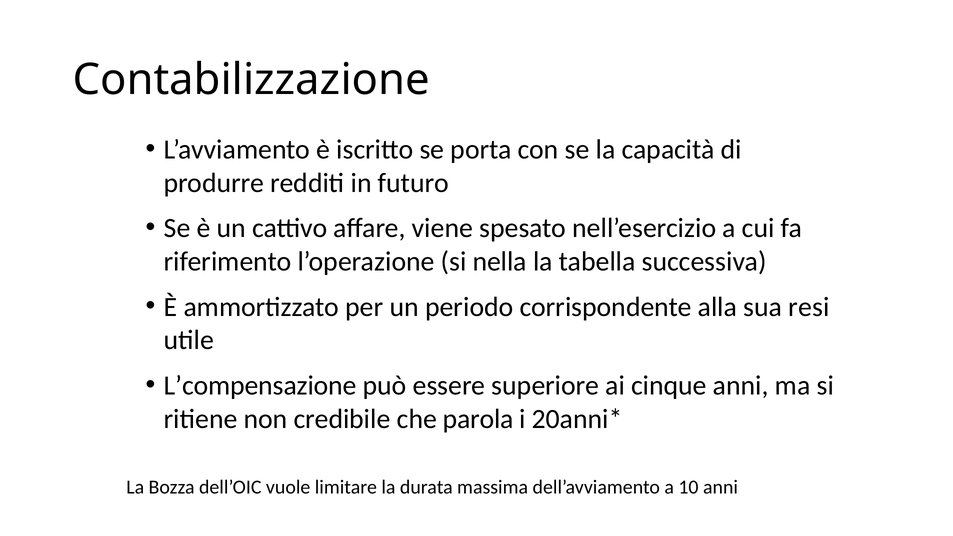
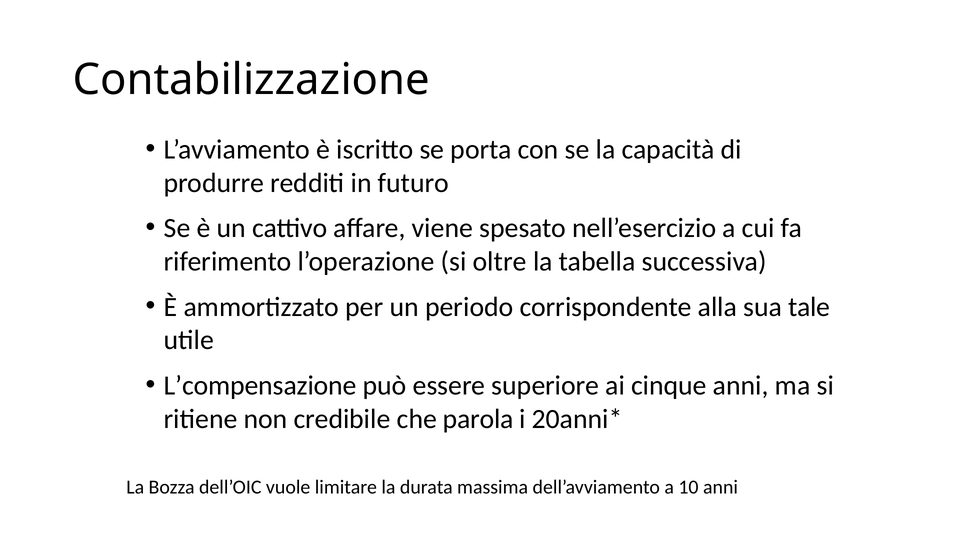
nella: nella -> oltre (500, 262)
resi: resi -> tale (809, 307)
